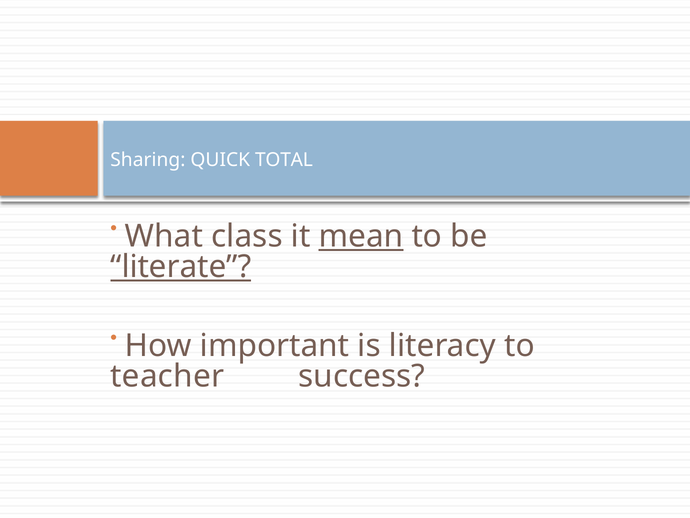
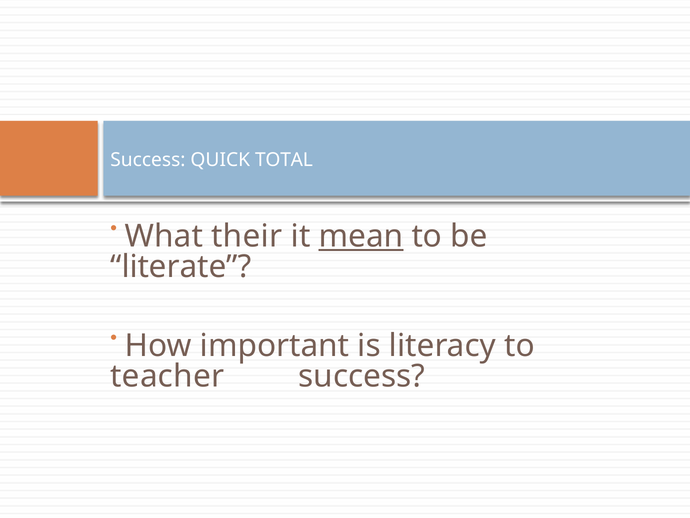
Sharing: Sharing -> Success (148, 160)
class: class -> their (247, 236)
literate underline: present -> none (181, 266)
